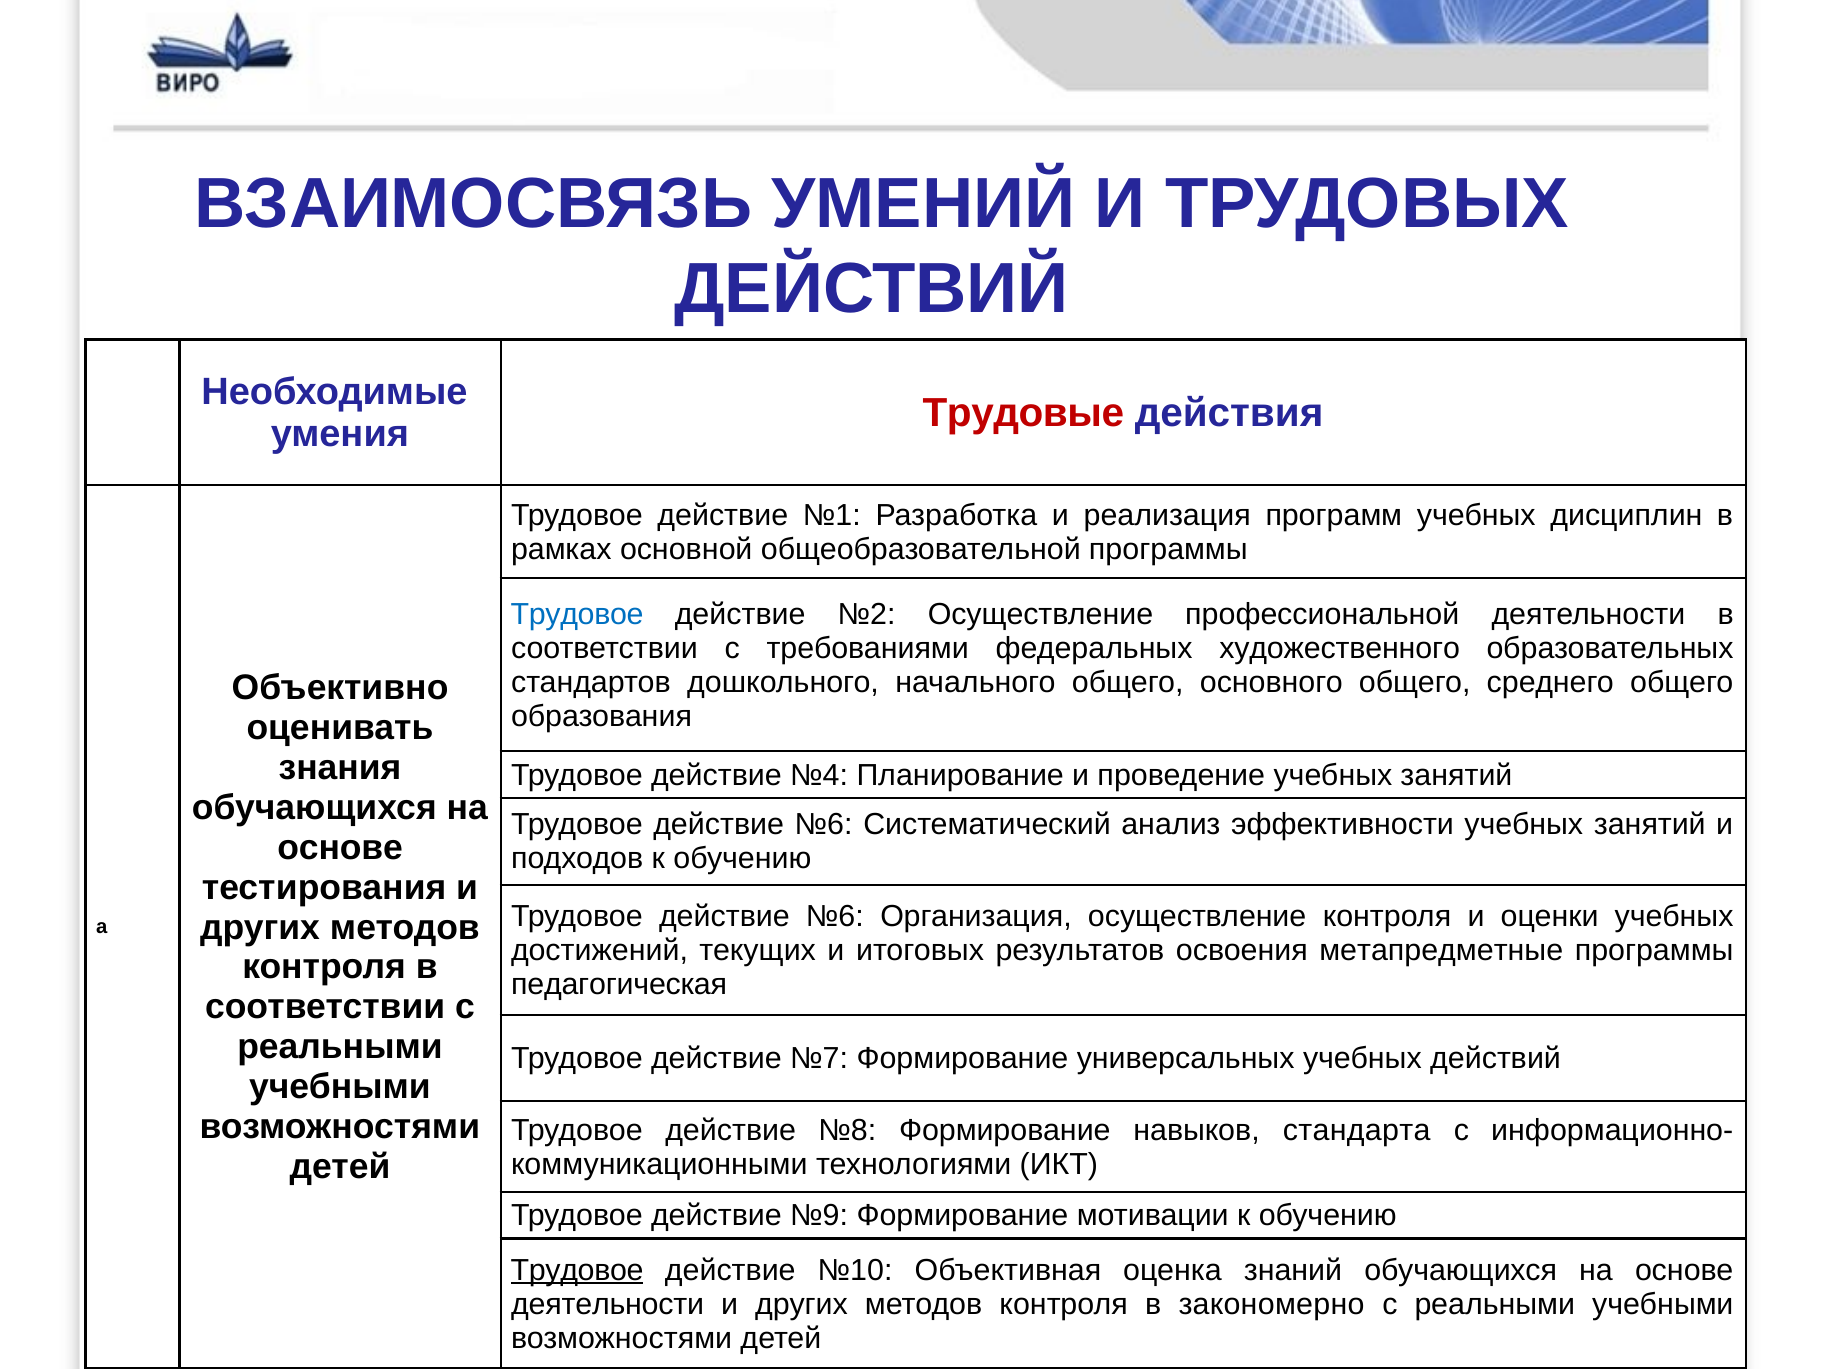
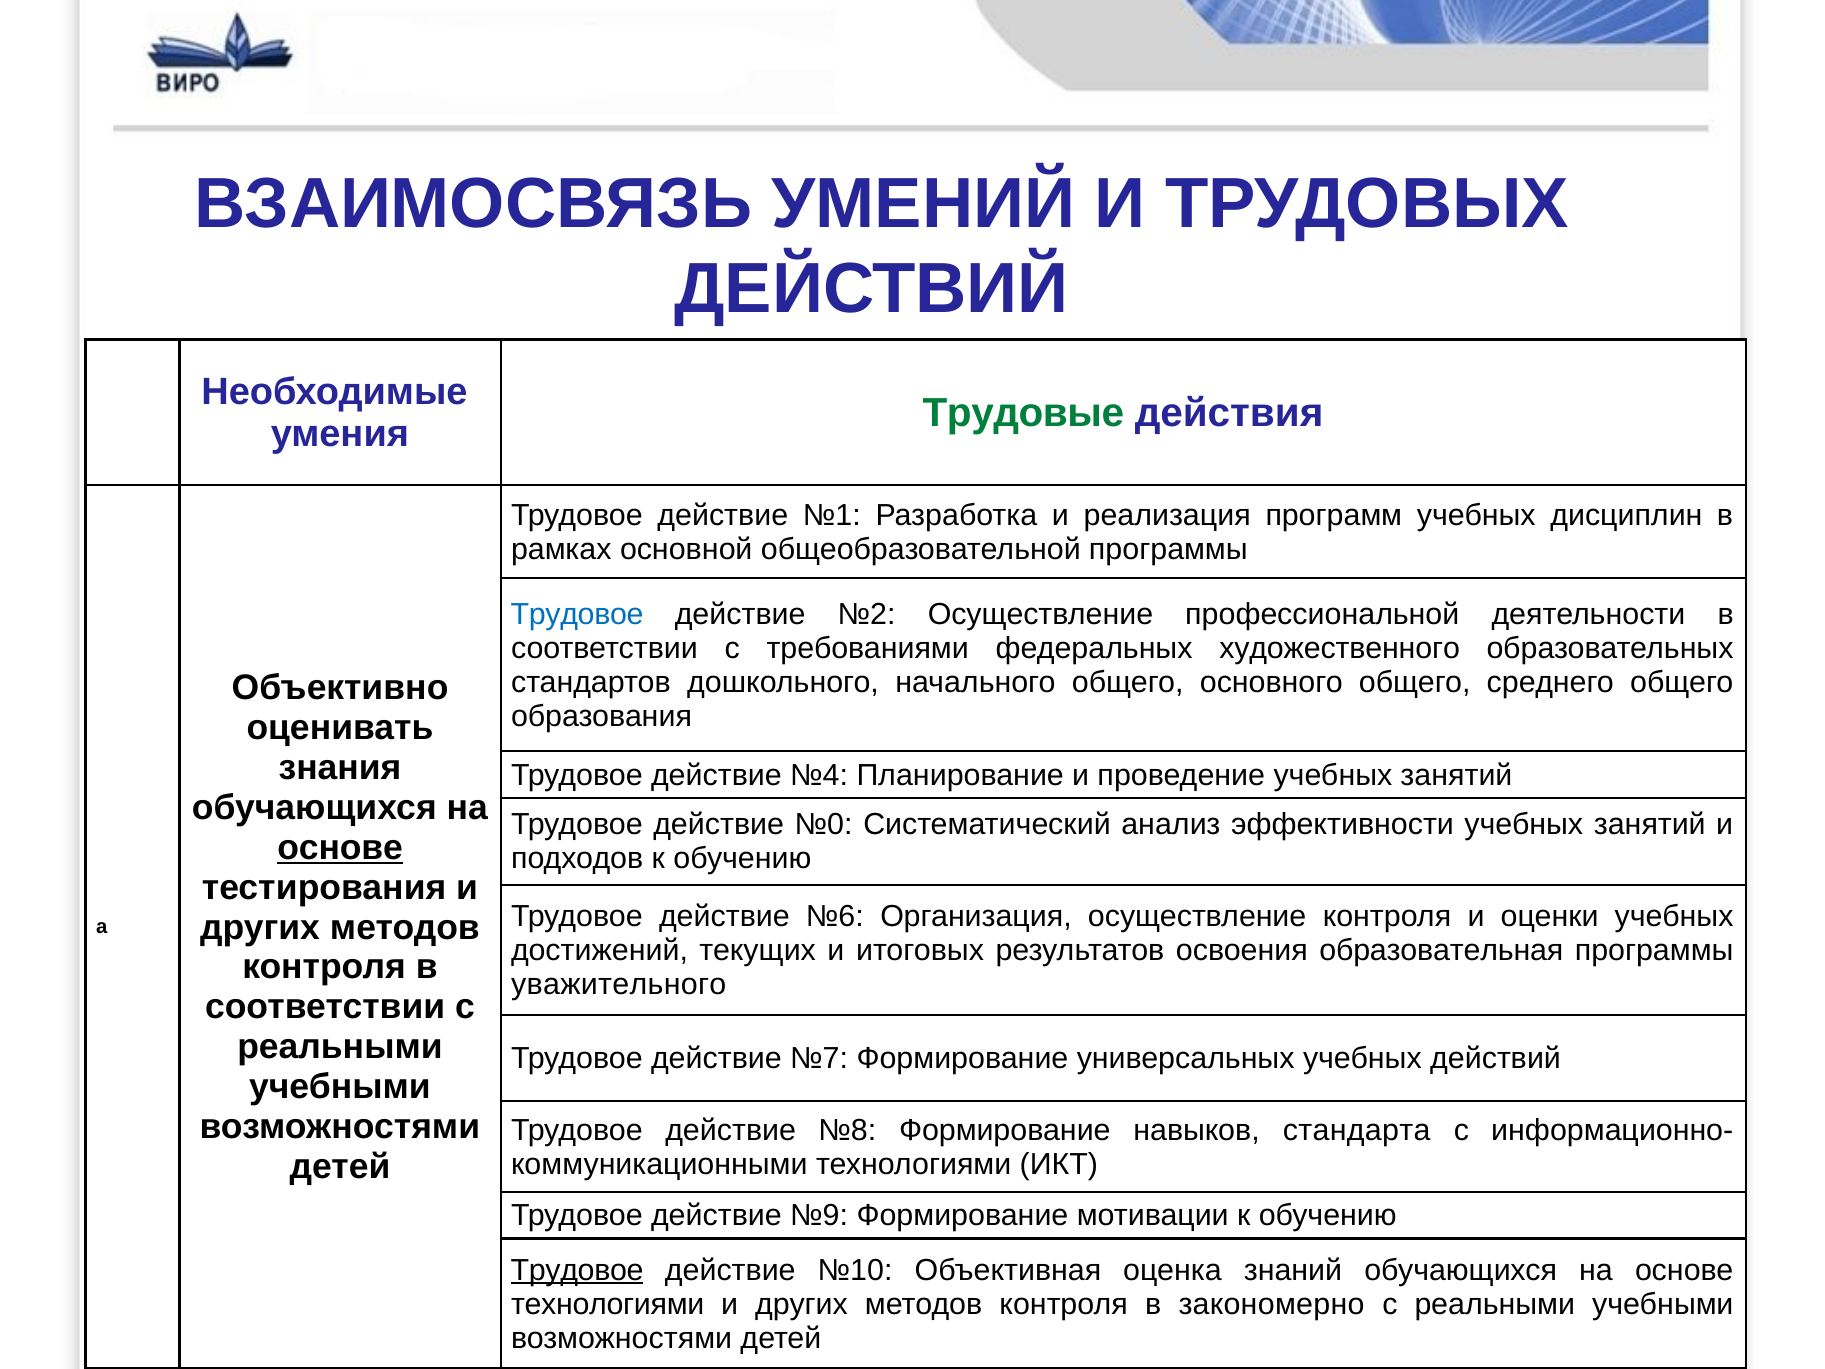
Трудовые colour: red -> green (1023, 413)
№6: №6 -> №0 (824, 825)
основе underline: none -> present (340, 847)
метапредметные: метапредметные -> образовательная (1441, 950)
педагогическая: педагогическая -> уважительного (619, 984)
деятельности: деятельности -> технологиями (608, 1304)
